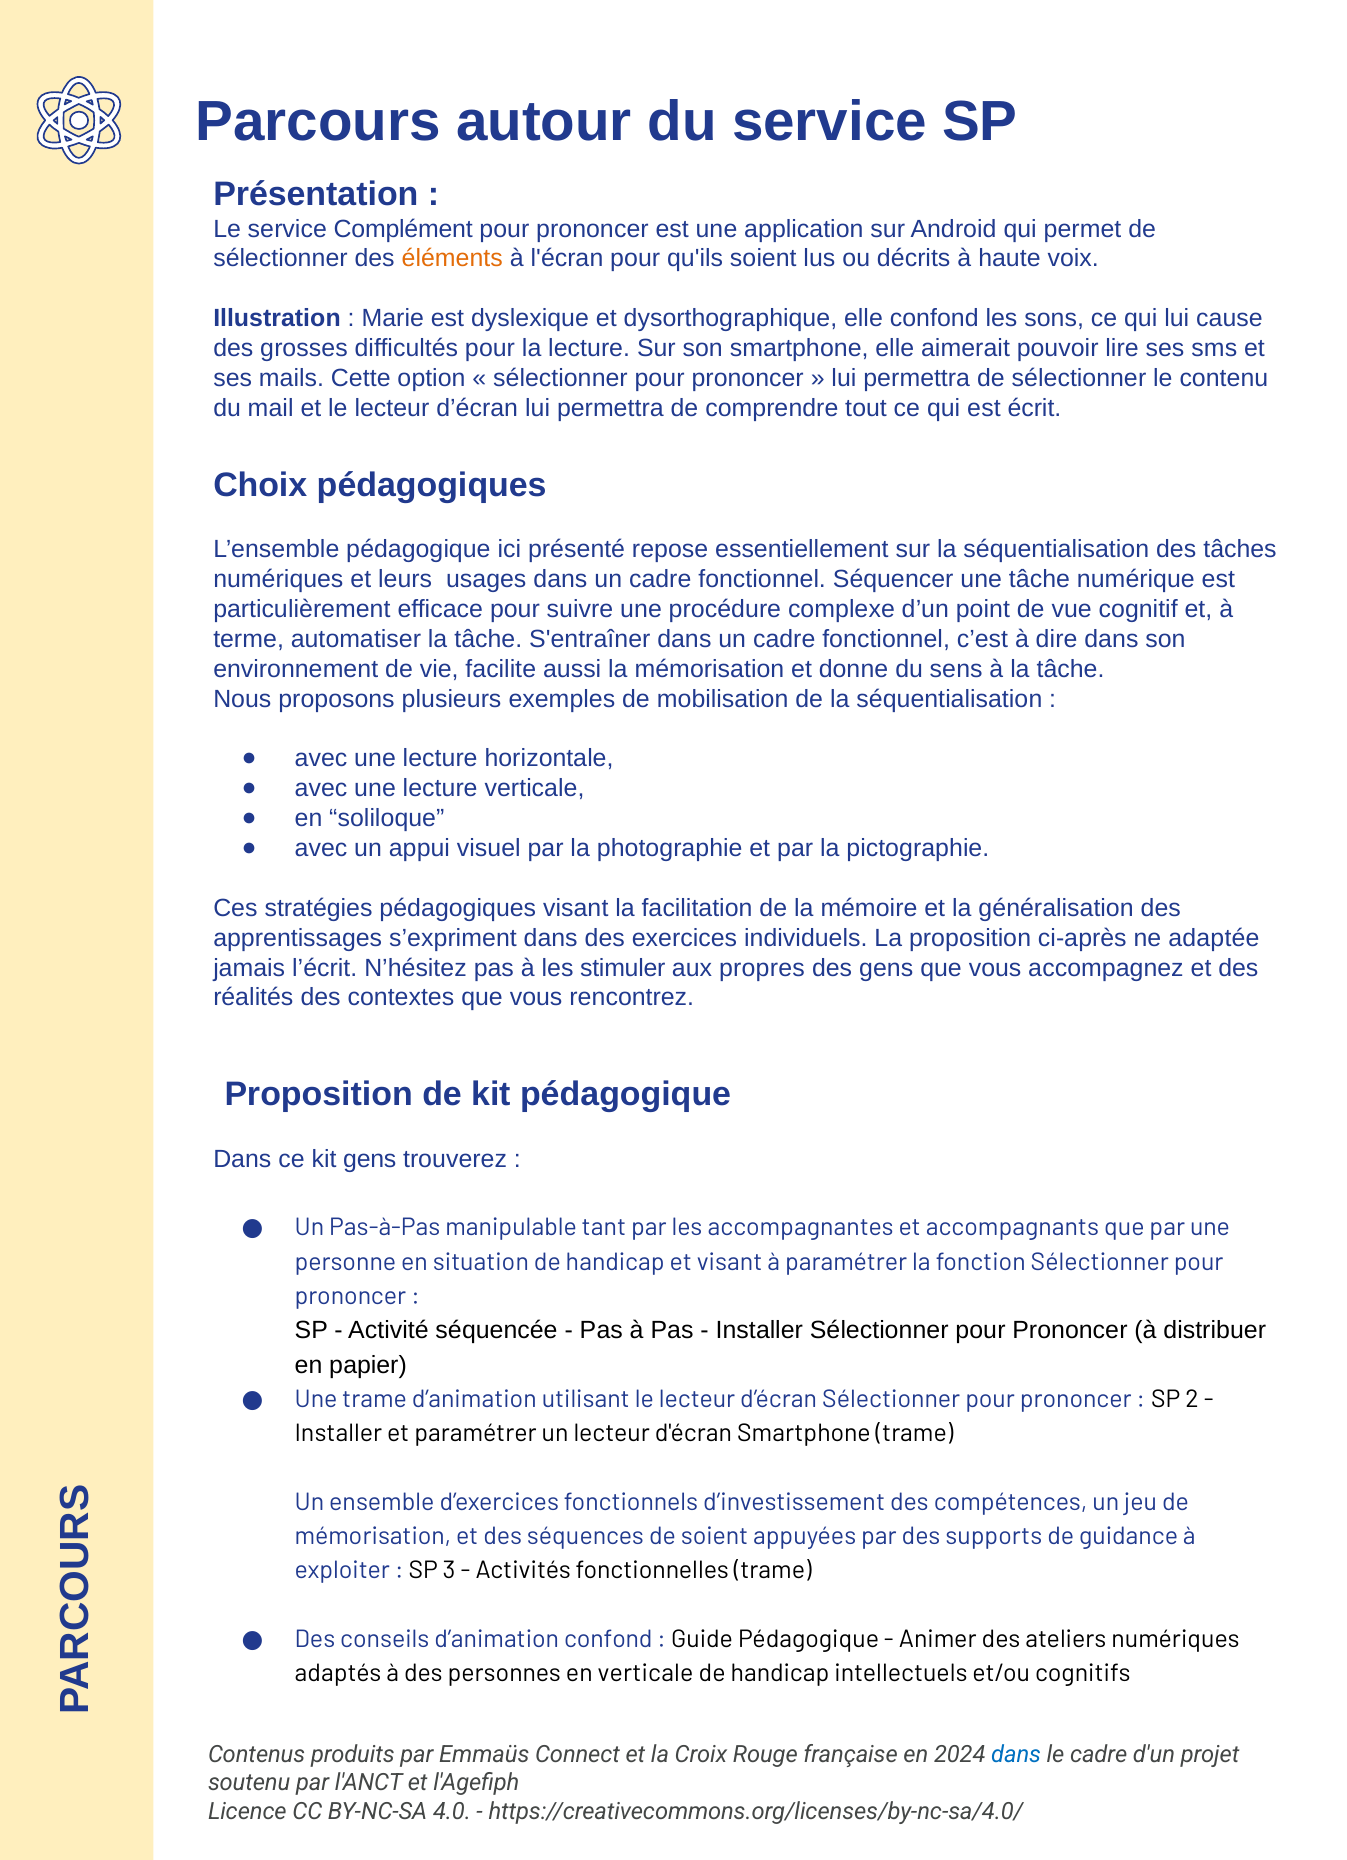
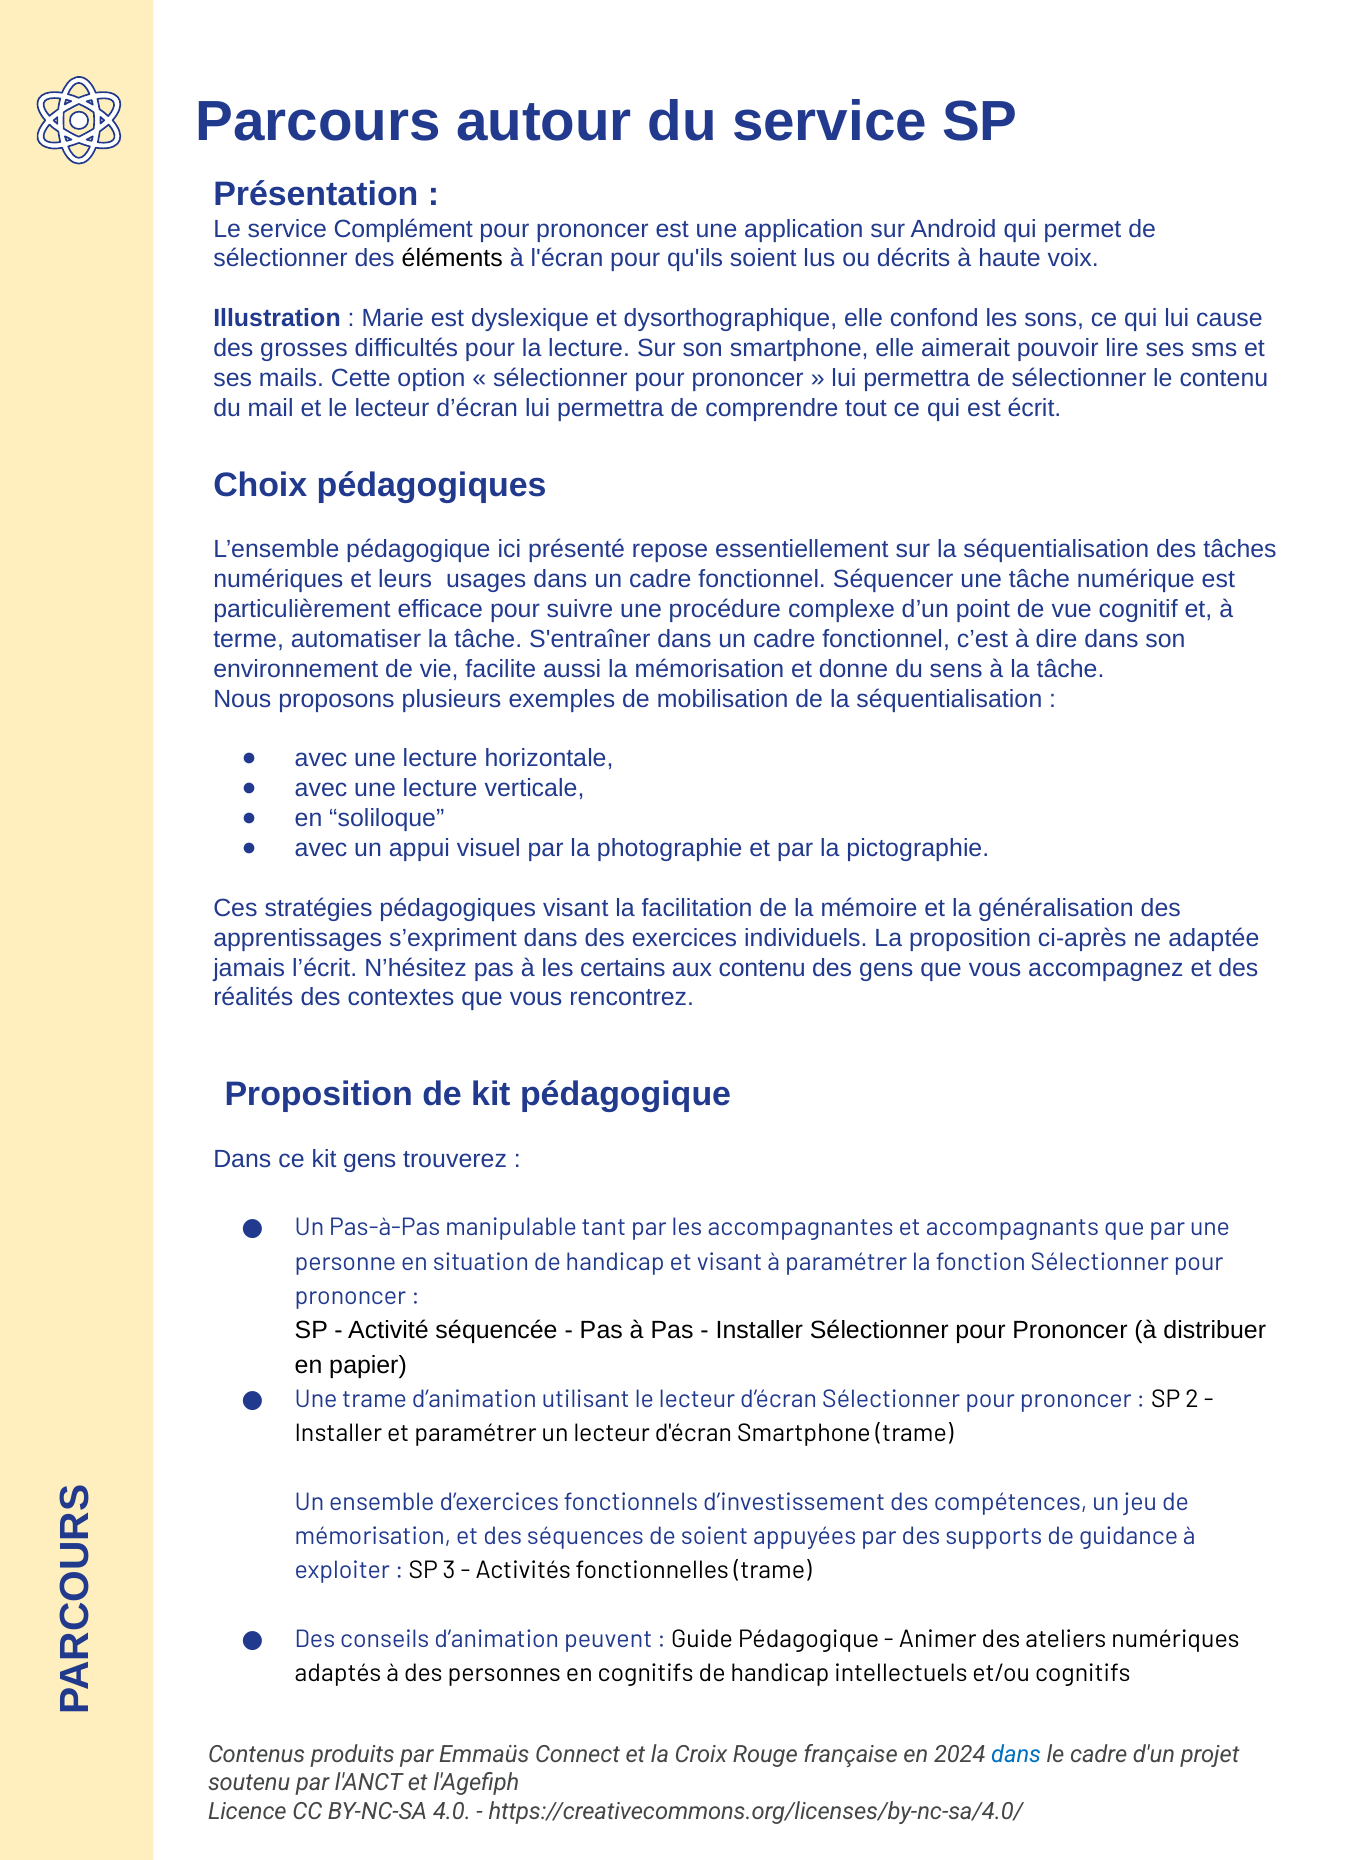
éléments colour: orange -> black (452, 259)
stimuler: stimuler -> certains (623, 968)
aux propres: propres -> contenu (762, 968)
d’animation confond: confond -> peuvent (608, 1639)
en verticale: verticale -> cognitifs (646, 1674)
